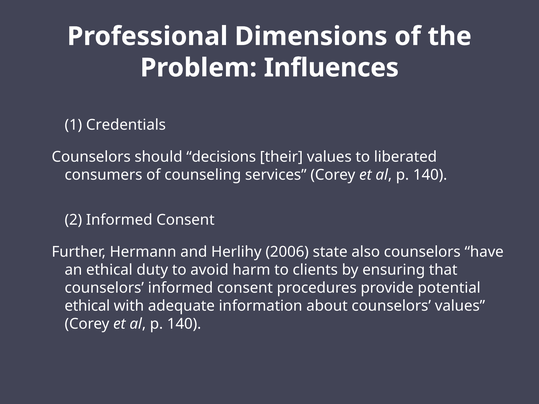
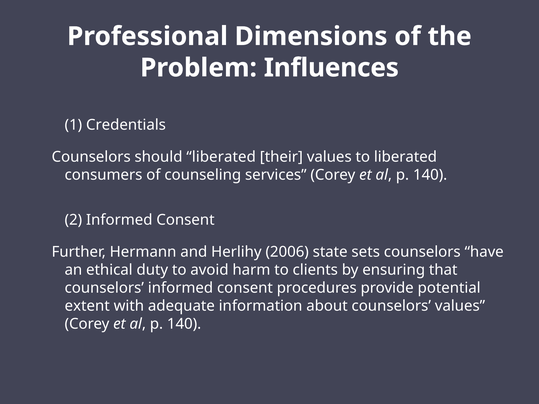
should decisions: decisions -> liberated (221, 157)
also: also -> sets (366, 252)
ethical: ethical -> extent (87, 306)
